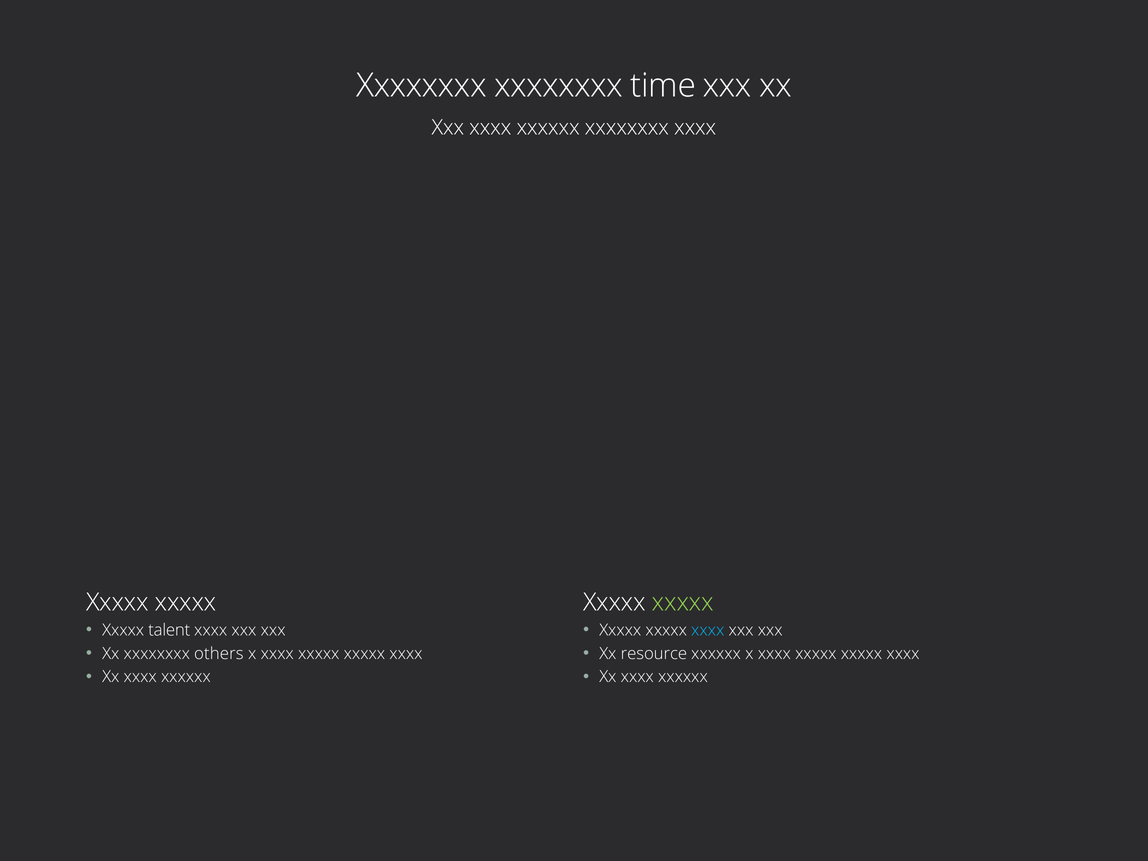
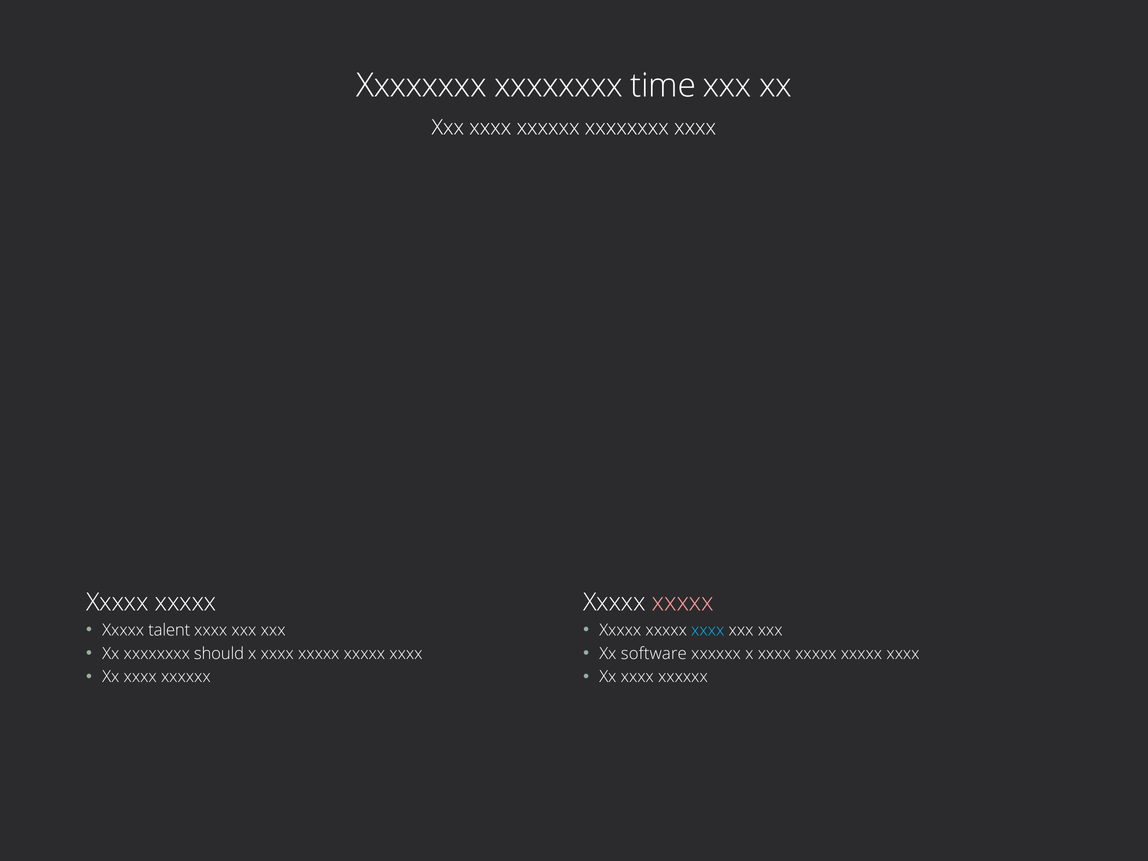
xxxxx colour: light green -> pink (683, 603)
others: others -> should (219, 654)
resource: resource -> software (654, 654)
